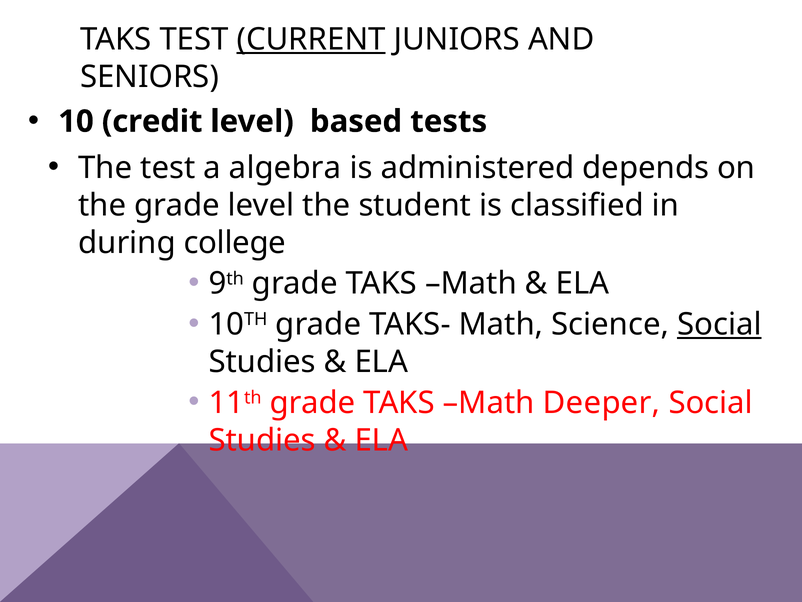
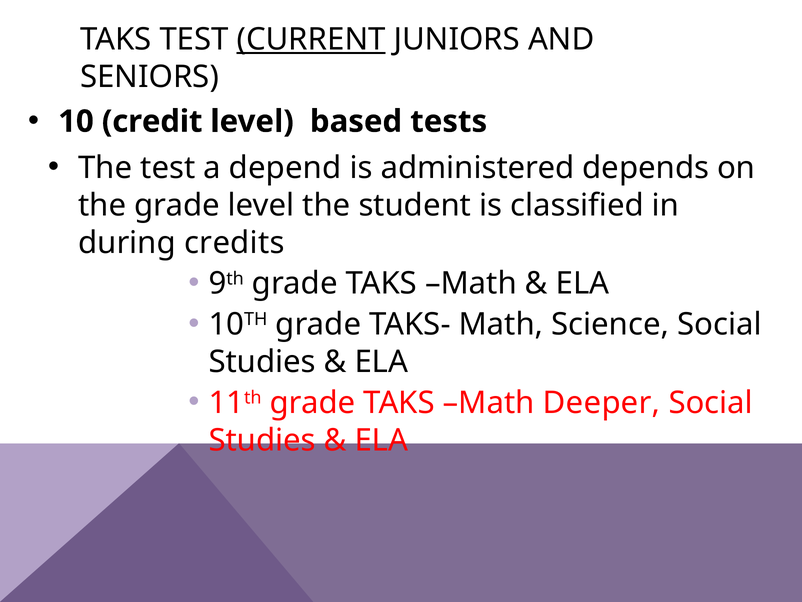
algebra: algebra -> depend (285, 168)
college: college -> credits (234, 243)
Social underline: present -> none (719, 324)
